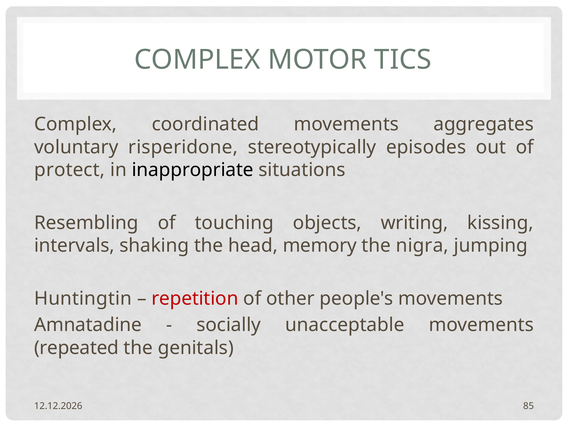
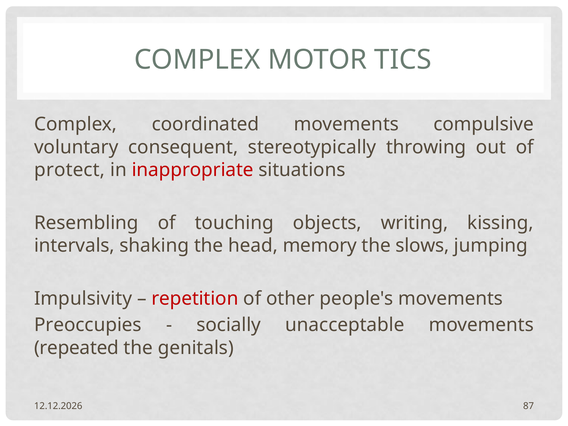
aggregates: aggregates -> compulsive (484, 124)
risperidone: risperidone -> consequent (183, 147)
episodes: episodes -> throwing (426, 147)
inappropriate colour: black -> red (193, 170)
nigra: nigra -> slows (422, 246)
Huntingtin: Huntingtin -> Impulsivity (83, 299)
Amnatadine: Amnatadine -> Preoccupies (88, 325)
85: 85 -> 87 (529, 406)
